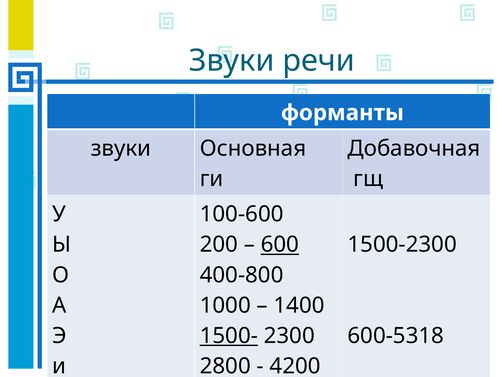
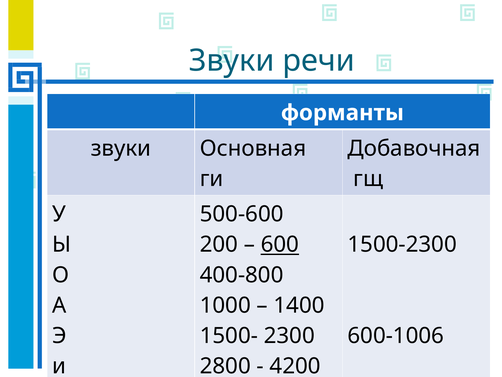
100-600: 100-600 -> 500-600 (242, 214)
1500- underline: present -> none (229, 335)
600-5318: 600-5318 -> 600-1006 (396, 335)
